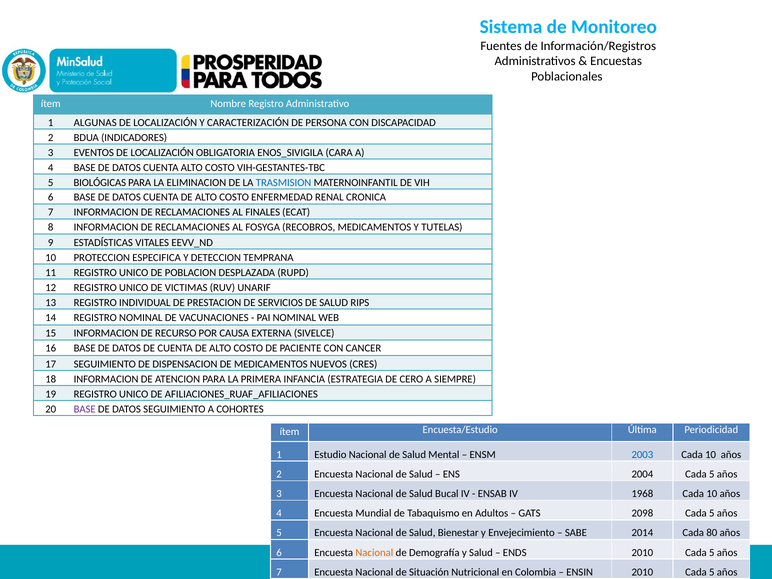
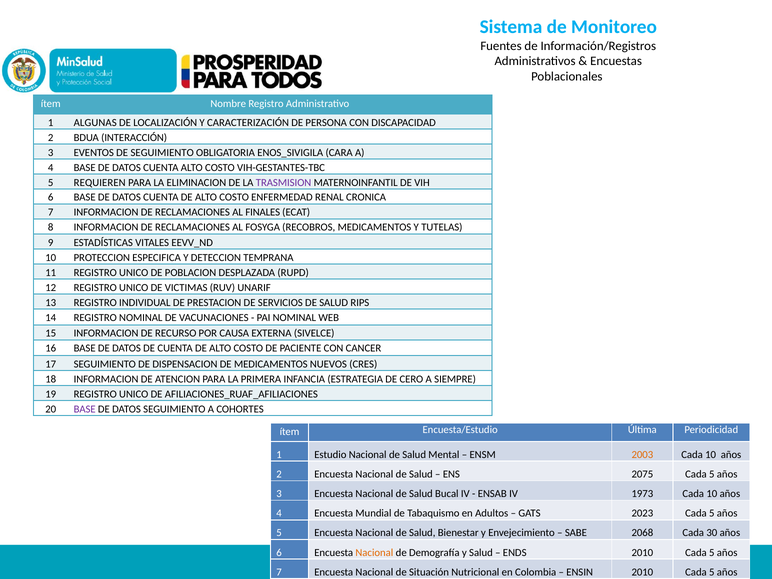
INDICADORES: INDICADORES -> INTERACCIÓN (134, 138)
EVENTOS DE LOCALIZACIÓN: LOCALIZACIÓN -> SEGUIMIENTO (162, 153)
BIOLÓGICAS: BIOLÓGICAS -> REQUIEREN (100, 182)
TRASMISION colour: blue -> purple (284, 182)
2003 colour: blue -> orange (642, 455)
2004: 2004 -> 2075 (642, 474)
1968: 1968 -> 1973 (642, 494)
2098: 2098 -> 2023 (642, 513)
2014: 2014 -> 2068 (642, 533)
80: 80 -> 30 (712, 533)
